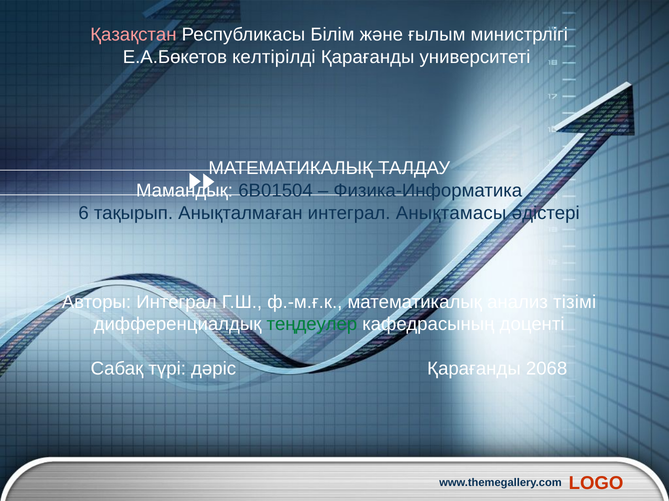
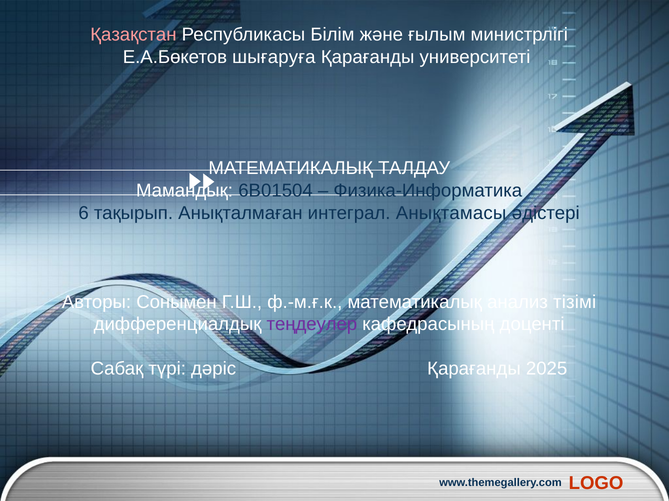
келтірілді: келтірілді -> шығаруға (274, 57)
Авторы Интеграл: Интеграл -> Сонымен (177, 302)
теңдеулер colour: green -> purple (312, 325)
2068: 2068 -> 2025 (547, 369)
